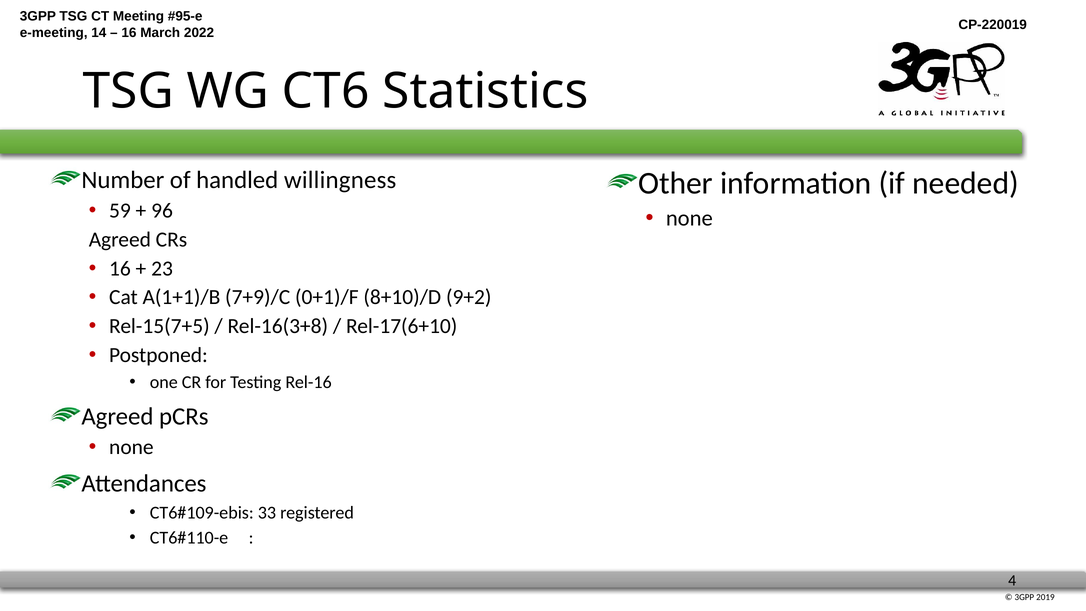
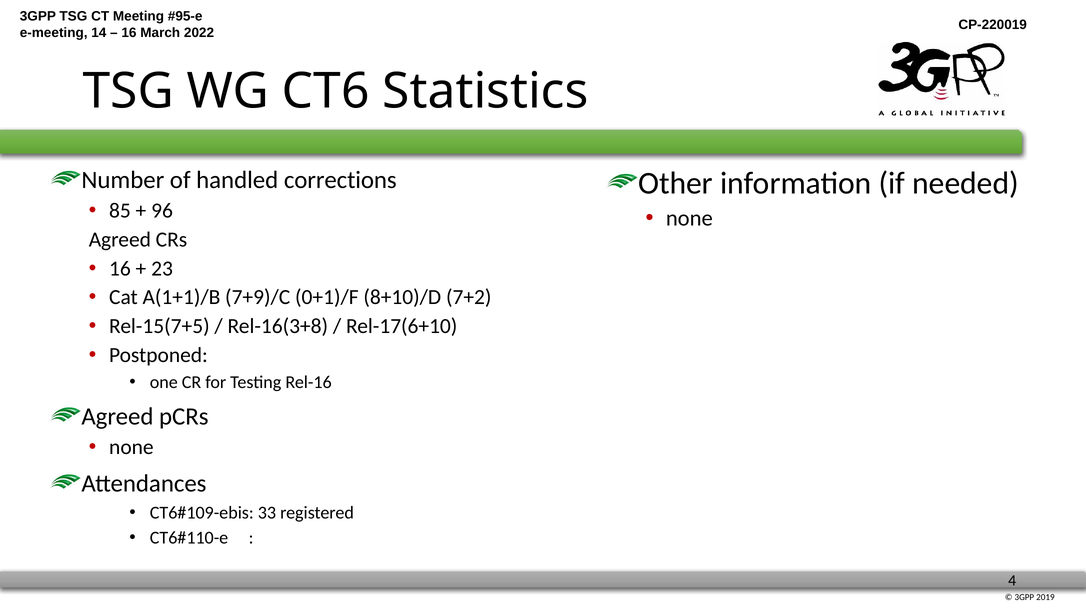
willingness: willingness -> corrections (340, 180)
59: 59 -> 85 (120, 211)
9+2: 9+2 -> 7+2 (469, 297)
